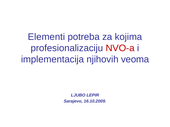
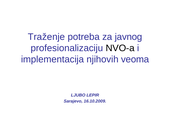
Elementi: Elementi -> Traženje (46, 37)
kojima: kojima -> javnog (129, 37)
NVO-a colour: red -> black (120, 48)
